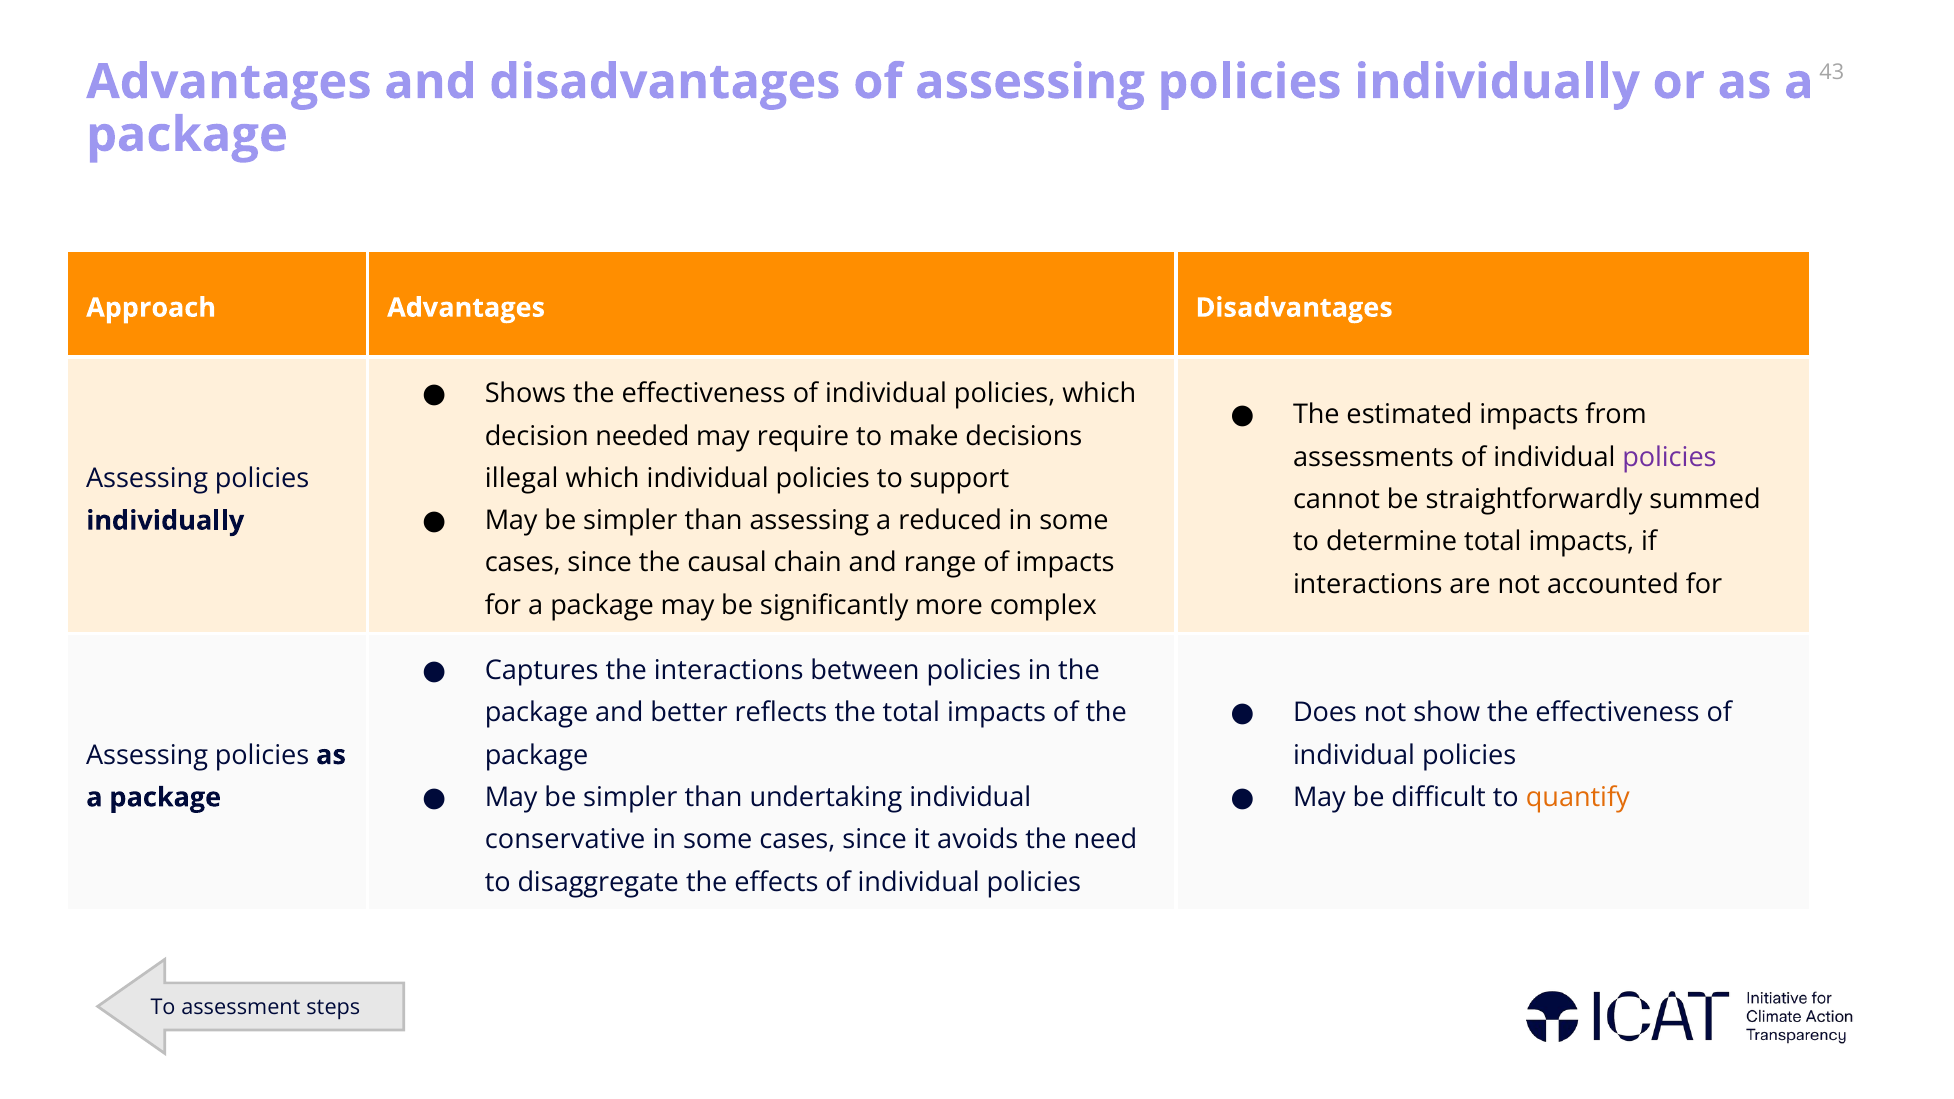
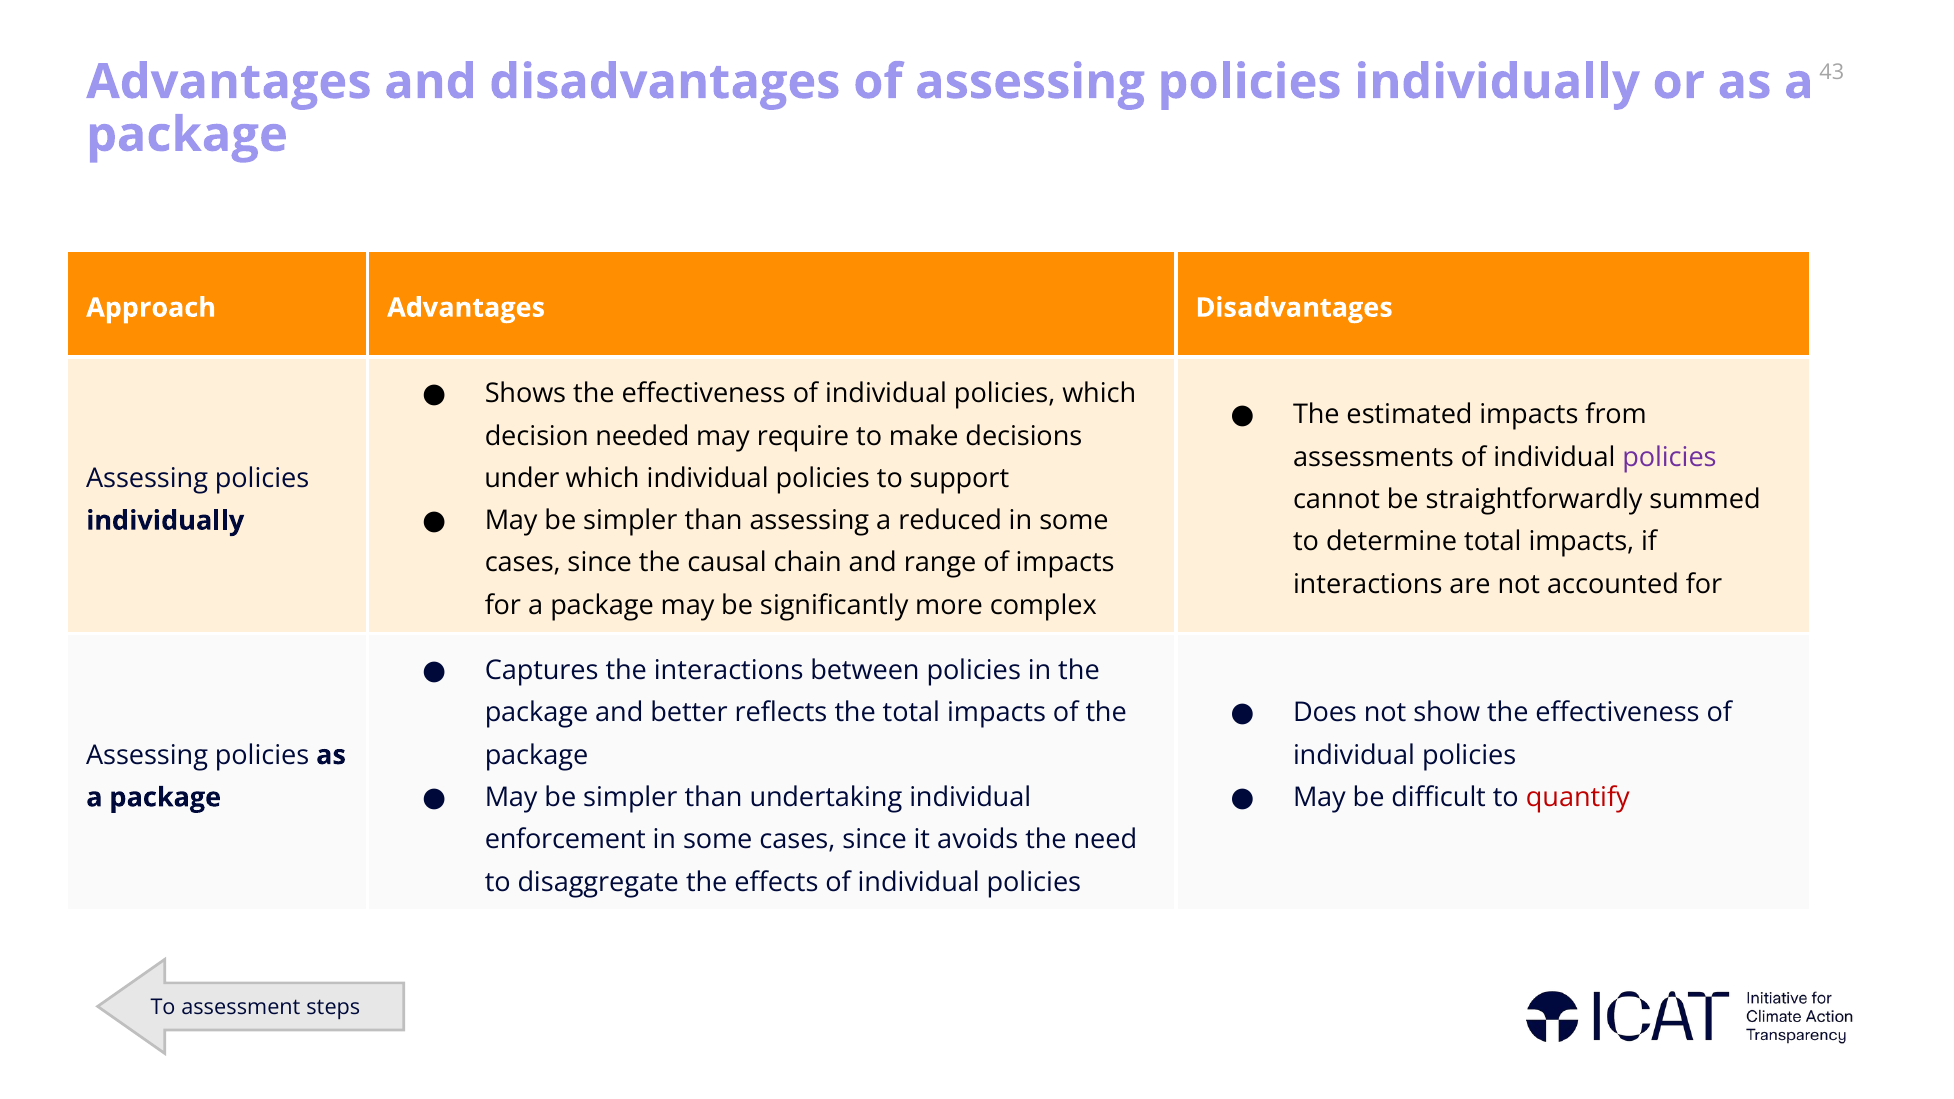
illegal: illegal -> under (522, 478)
quantify colour: orange -> red (1578, 798)
conservative: conservative -> enforcement (565, 840)
